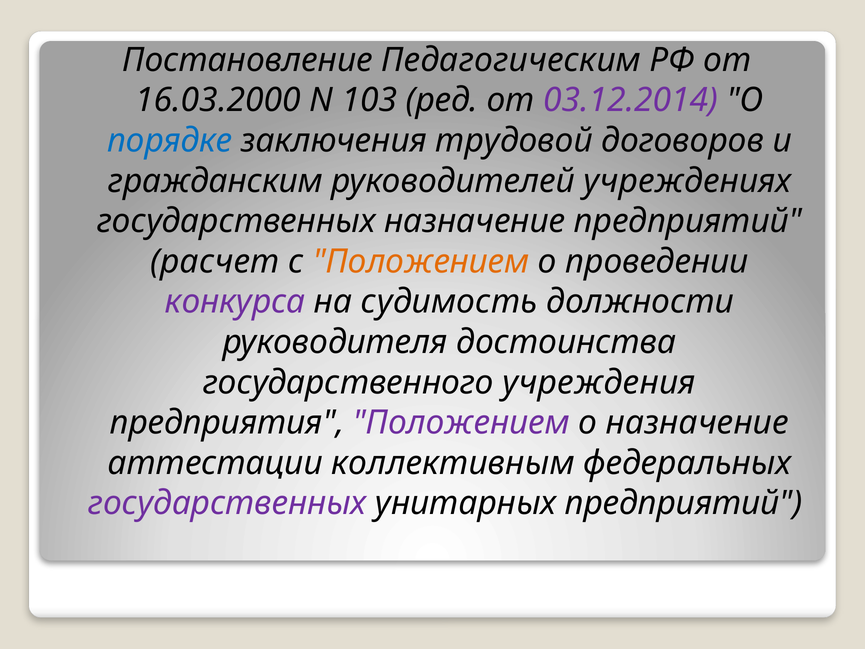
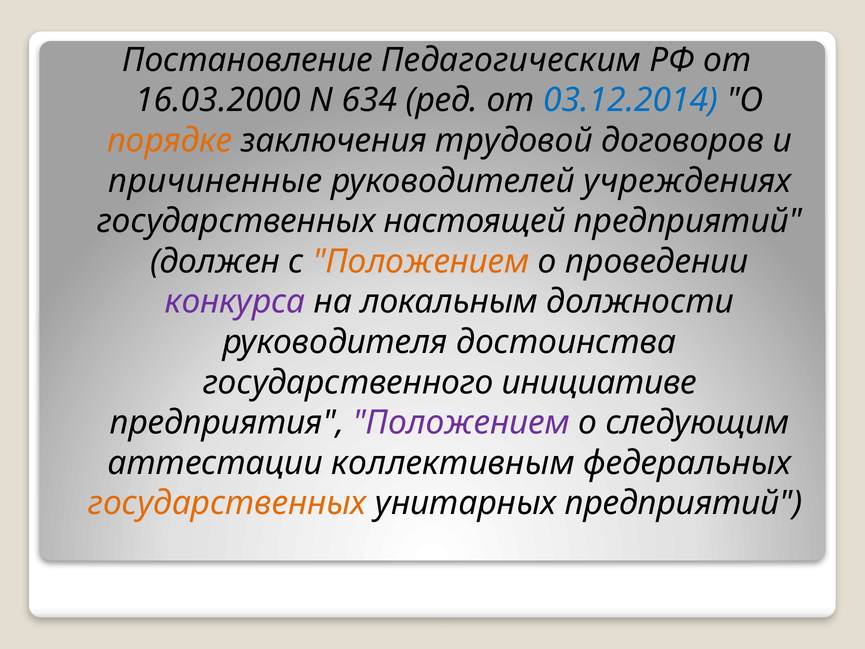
103: 103 -> 634 (370, 100)
03.12.2014 colour: purple -> blue (631, 100)
порядке colour: blue -> orange (170, 141)
гражданским: гражданским -> причиненные (215, 181)
государственных назначение: назначение -> настоящей (475, 221)
расчет: расчет -> должен (215, 261)
судимость: судимость -> локальным (449, 302)
учреждения: учреждения -> инициативе (599, 382)
о назначение: назначение -> следующим (697, 423)
государственных colour: purple -> orange (227, 503)
